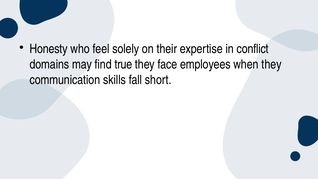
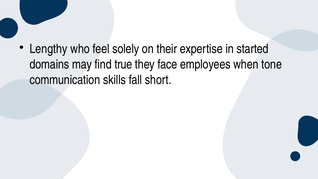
Honesty: Honesty -> Lengthy (48, 49)
conflict: conflict -> started (253, 49)
when they: they -> tone (272, 64)
